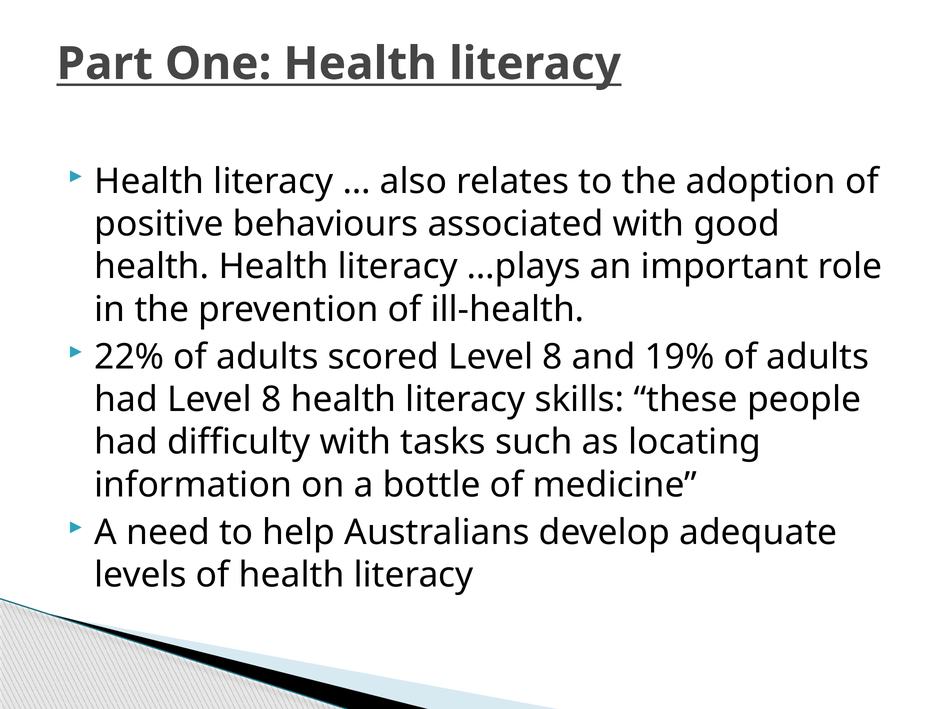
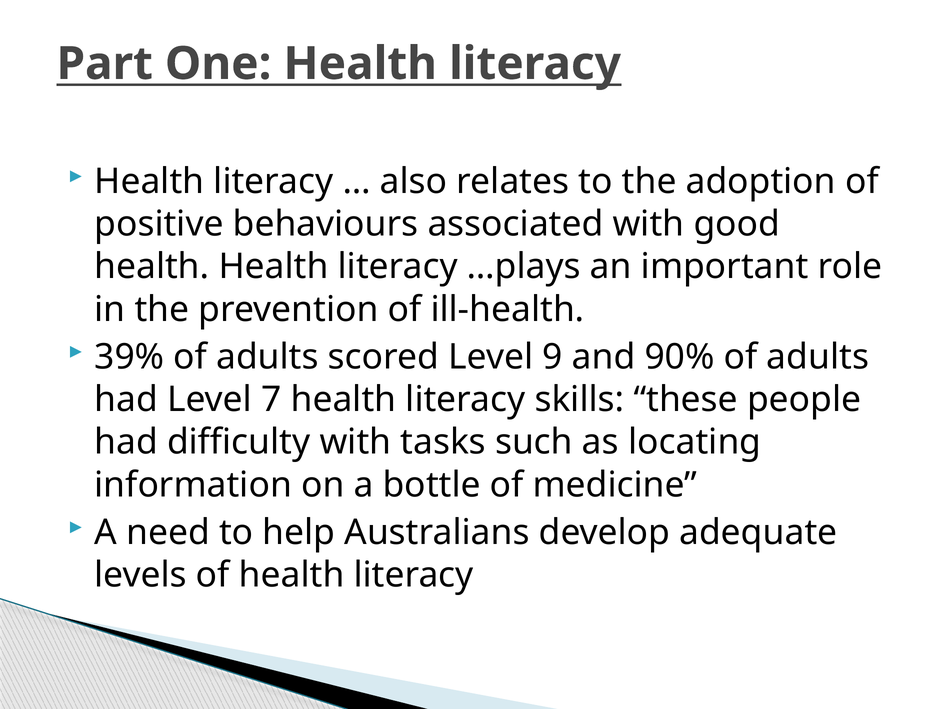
22%: 22% -> 39% (129, 357)
scored Level 8: 8 -> 9 (553, 357)
19%: 19% -> 90% (680, 357)
had Level 8: 8 -> 7 (271, 400)
